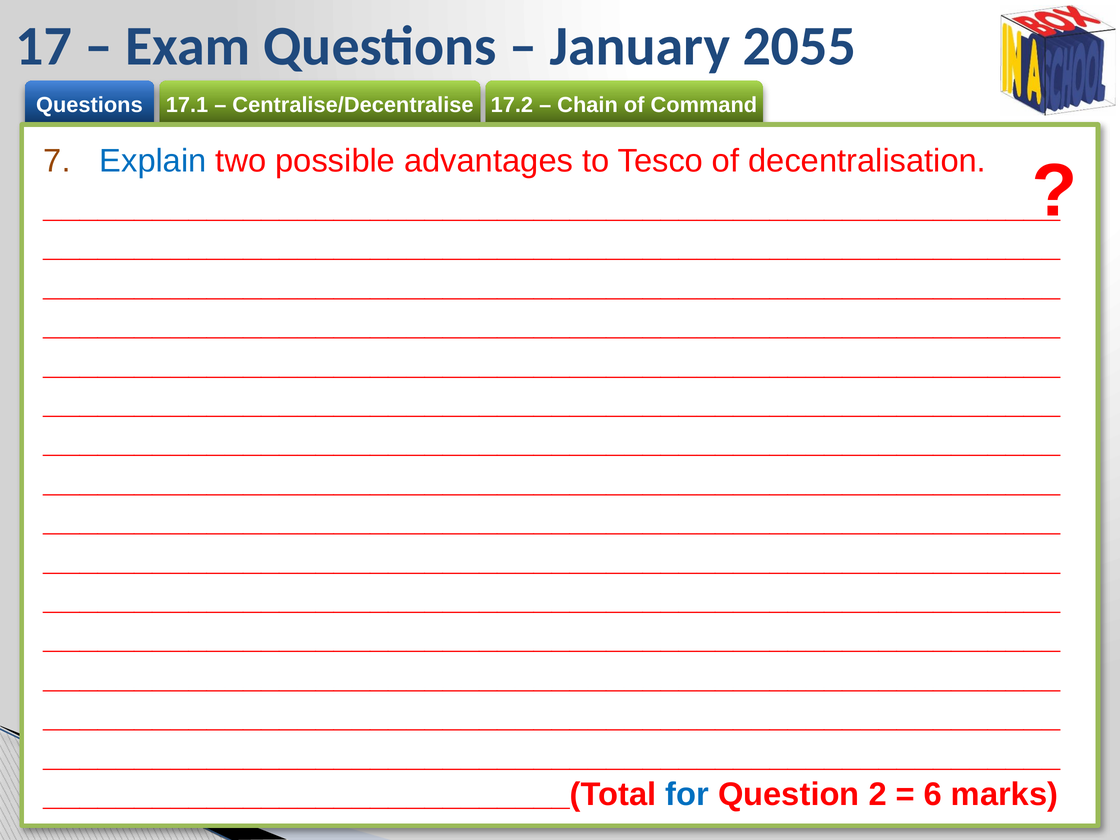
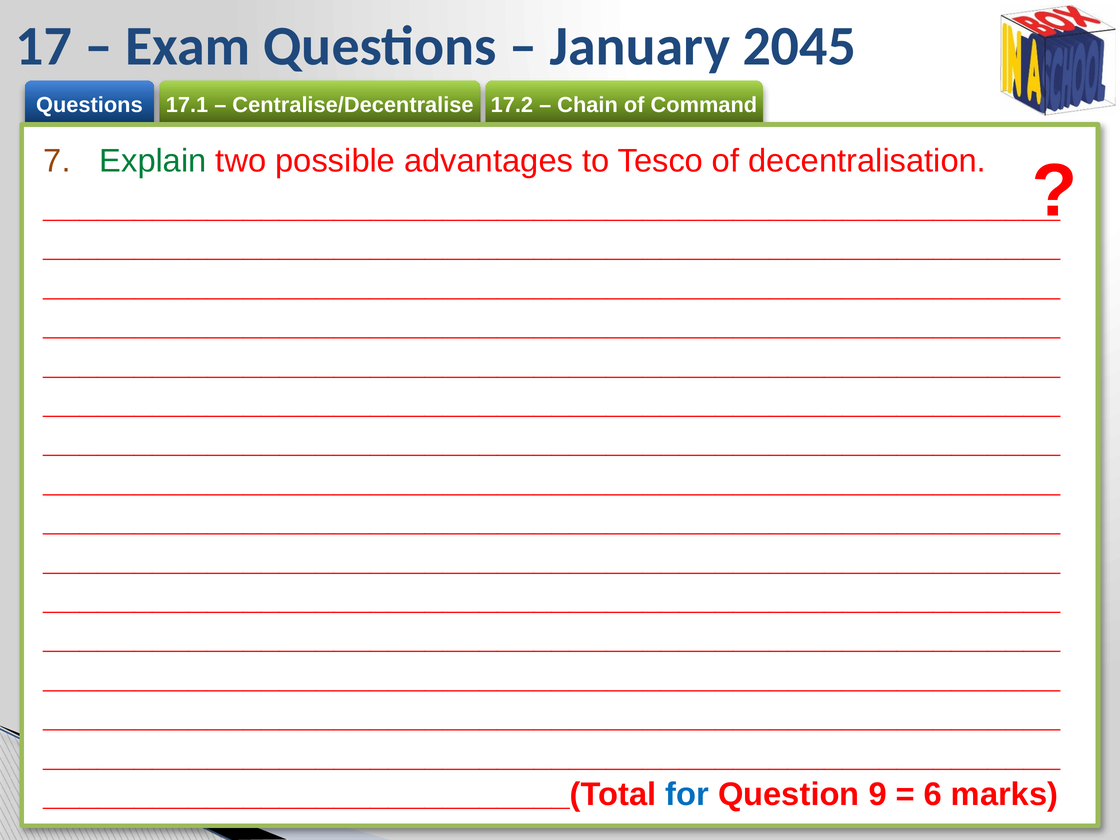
2055: 2055 -> 2045 (799, 46)
Explain colour: blue -> green (153, 161)
2: 2 -> 9 (878, 795)
